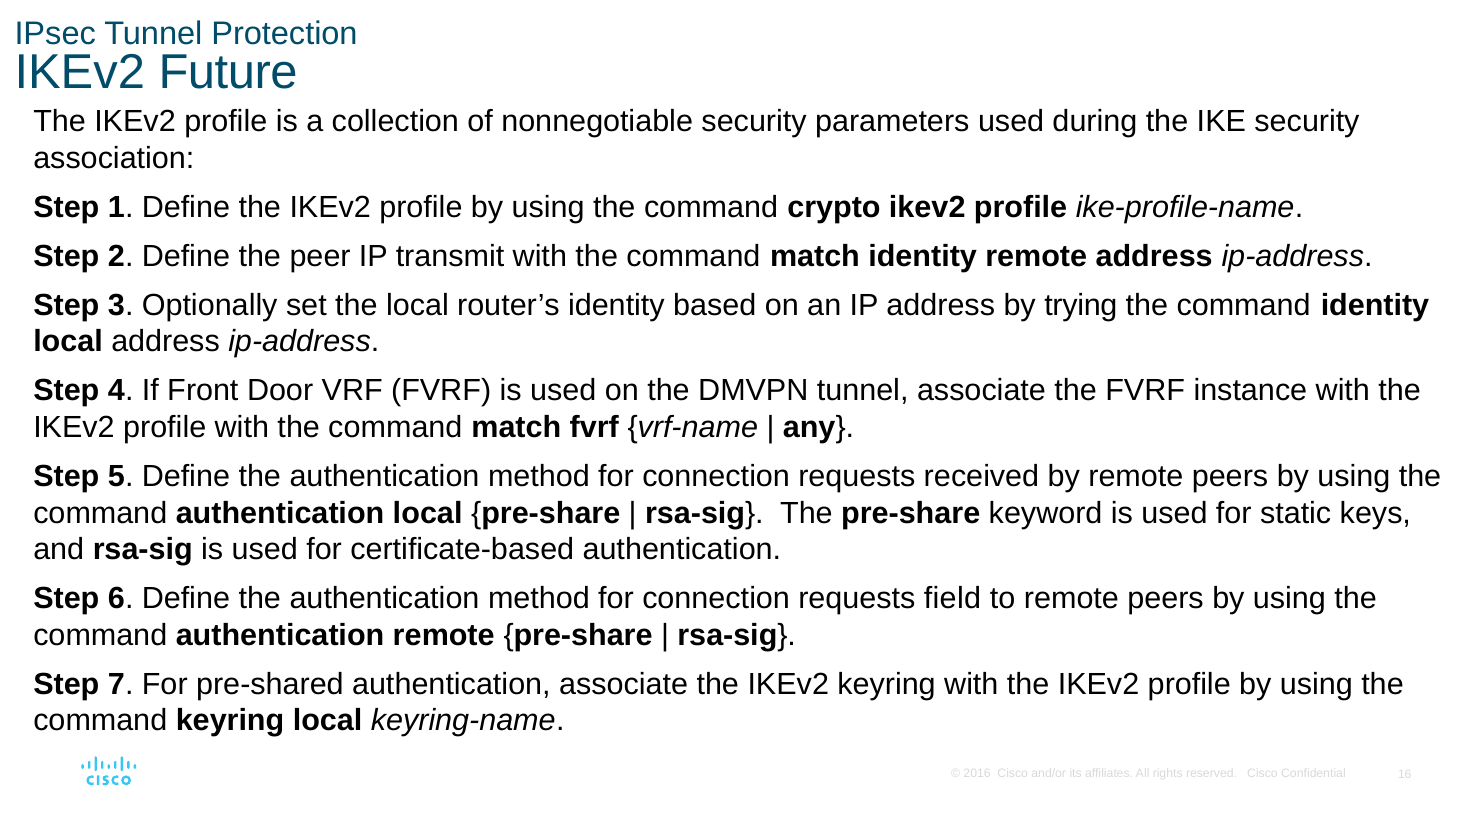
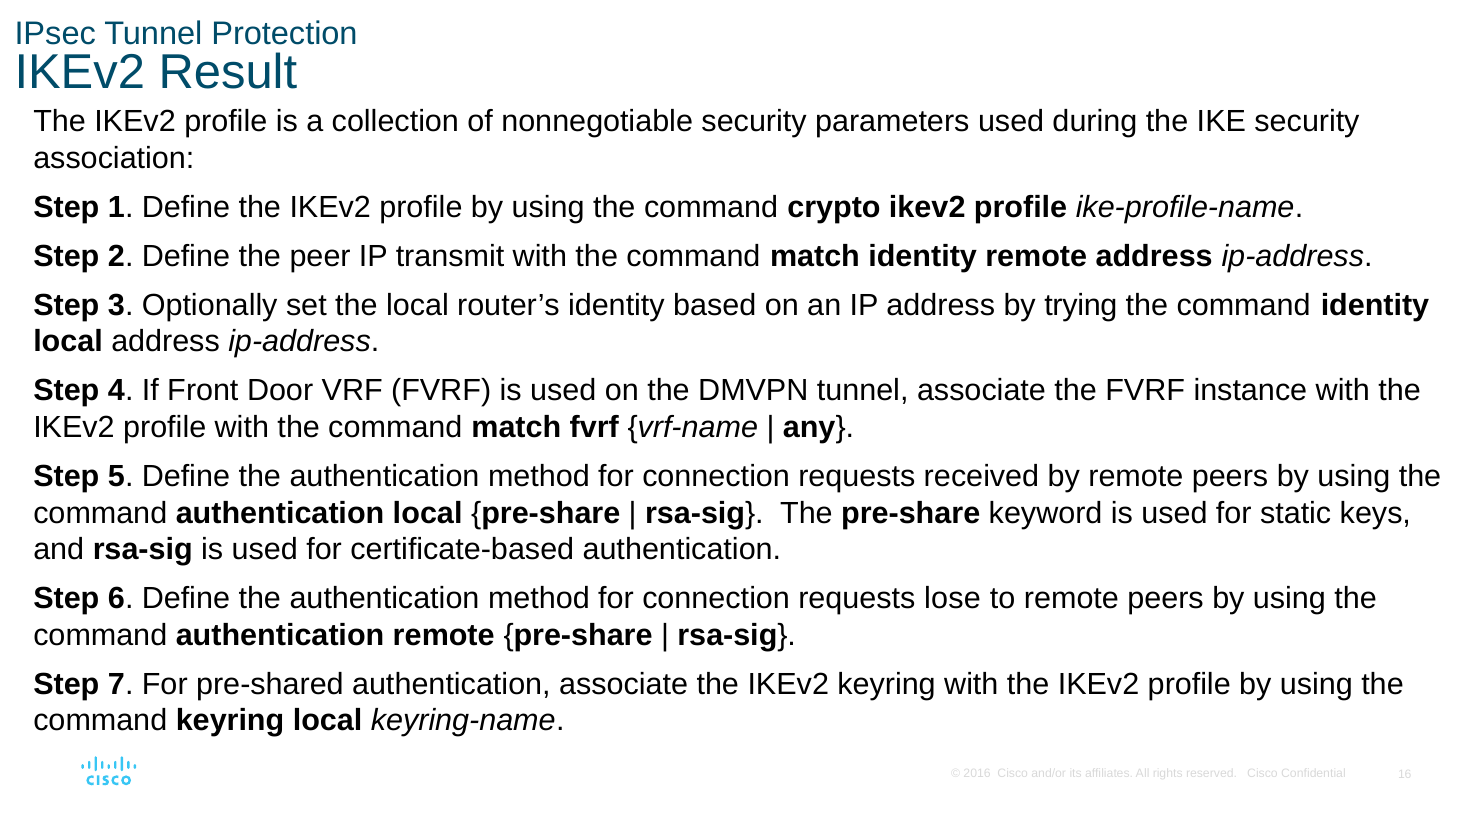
Future: Future -> Result (228, 72)
field: field -> lose (953, 599)
